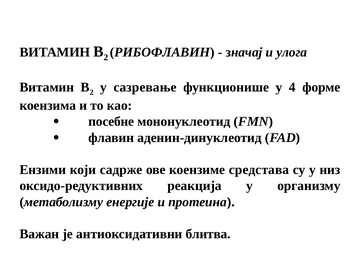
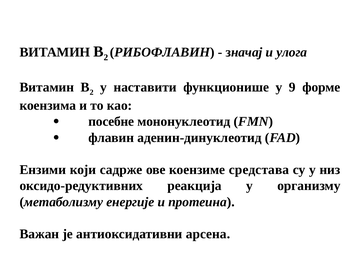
сазревање: сазревање -> наставити (145, 87)
4: 4 -> 9 (292, 87)
блитва: блитва -> арсена (208, 234)
